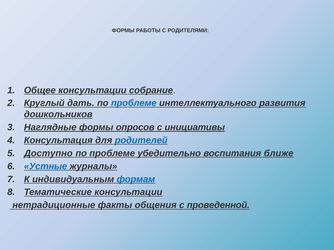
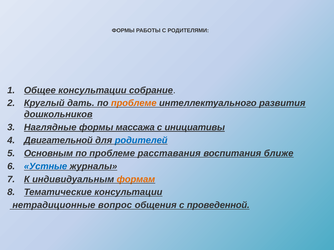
проблеме colour: blue -> orange (134, 103)
опросов: опросов -> массажа (135, 128)
Консультация: Консультация -> Двигательной (58, 141)
Доступно: Доступно -> Основным (48, 154)
убедительно: убедительно -> расставания (169, 154)
формам colour: blue -> orange (136, 180)
факты: факты -> вопрос (115, 206)
